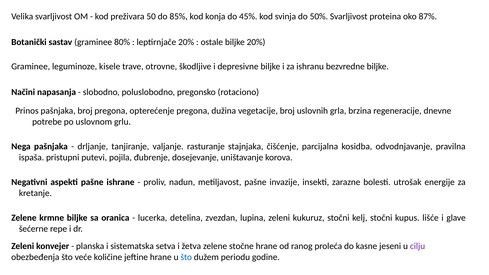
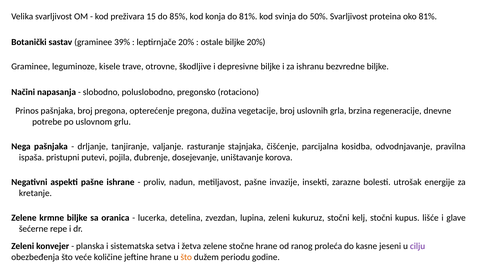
50: 50 -> 15 (151, 16)
do 45%: 45% -> 81% (248, 16)
oko 87%: 87% -> 81% (428, 16)
80%: 80% -> 39% (122, 42)
što colour: blue -> orange (186, 257)
